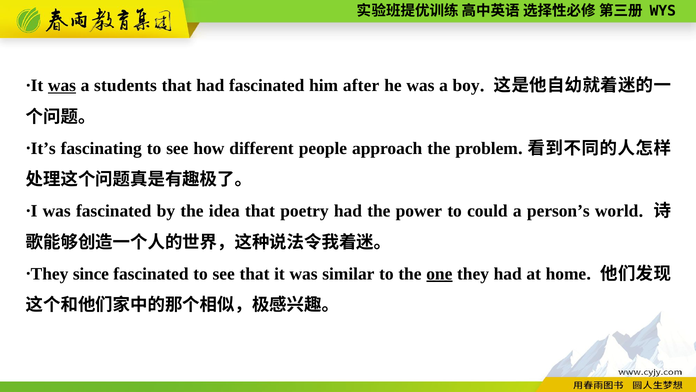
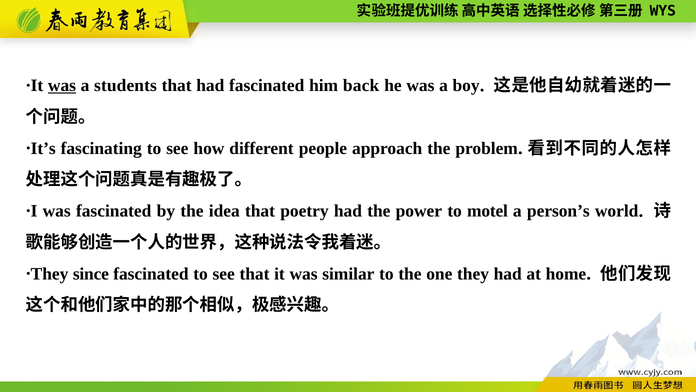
after: after -> back (361, 86)
could: could -> motel (487, 211)
one underline: present -> none (439, 273)
